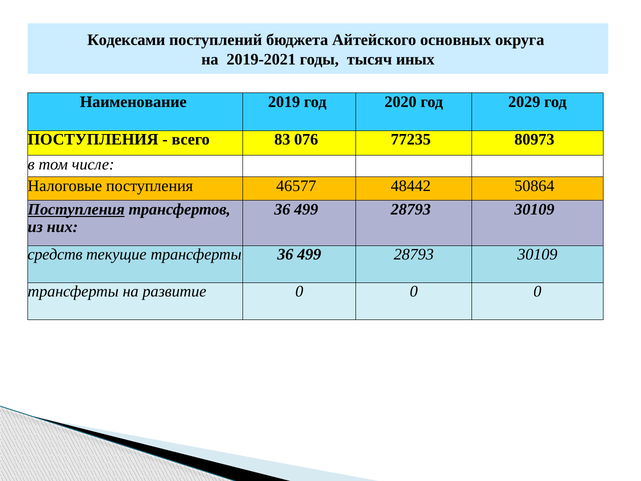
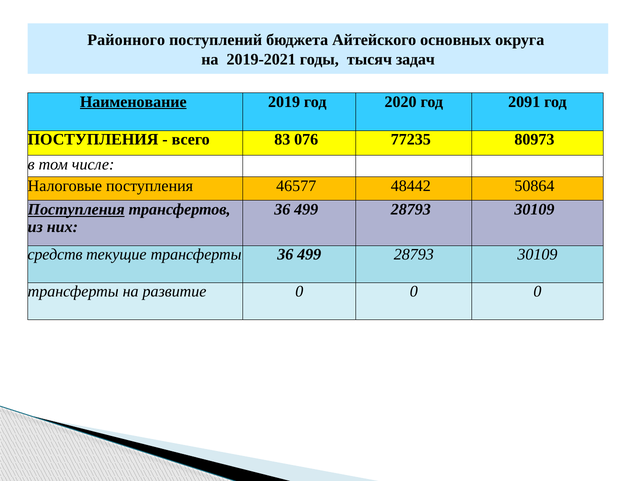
Кодексами: Кодексами -> Районного (126, 40)
иных: иных -> задач (415, 59)
Наименование underline: none -> present (133, 102)
2029: 2029 -> 2091 (524, 102)
